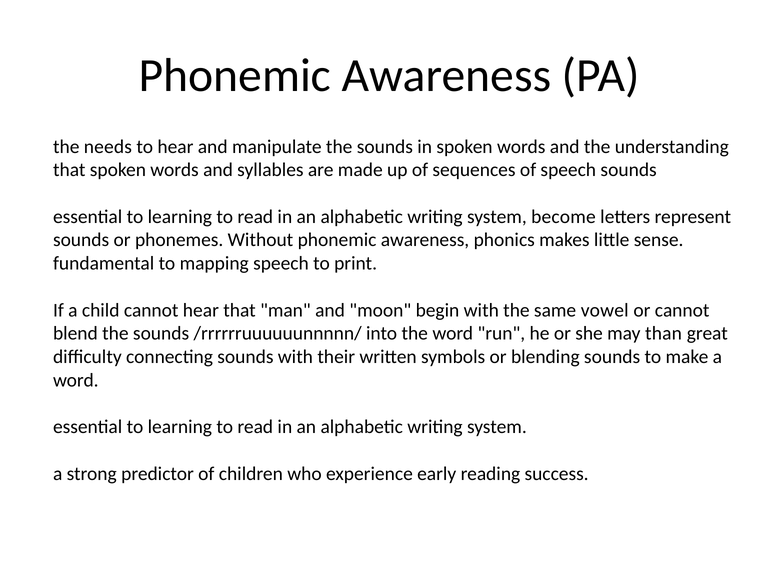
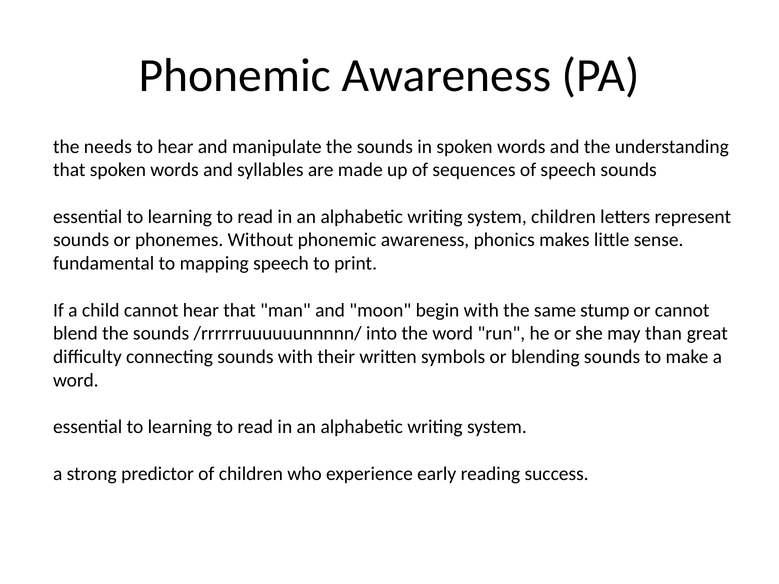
system become: become -> children (563, 217)
vowel: vowel -> stump (605, 310)
